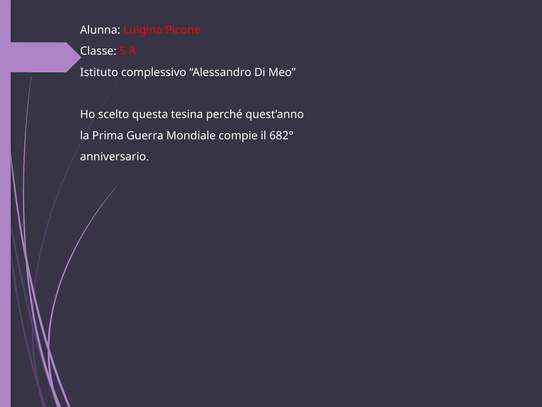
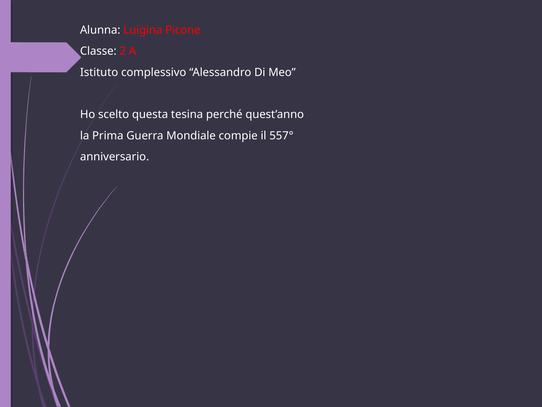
5: 5 -> 2 (123, 51)
682°: 682° -> 557° (281, 135)
